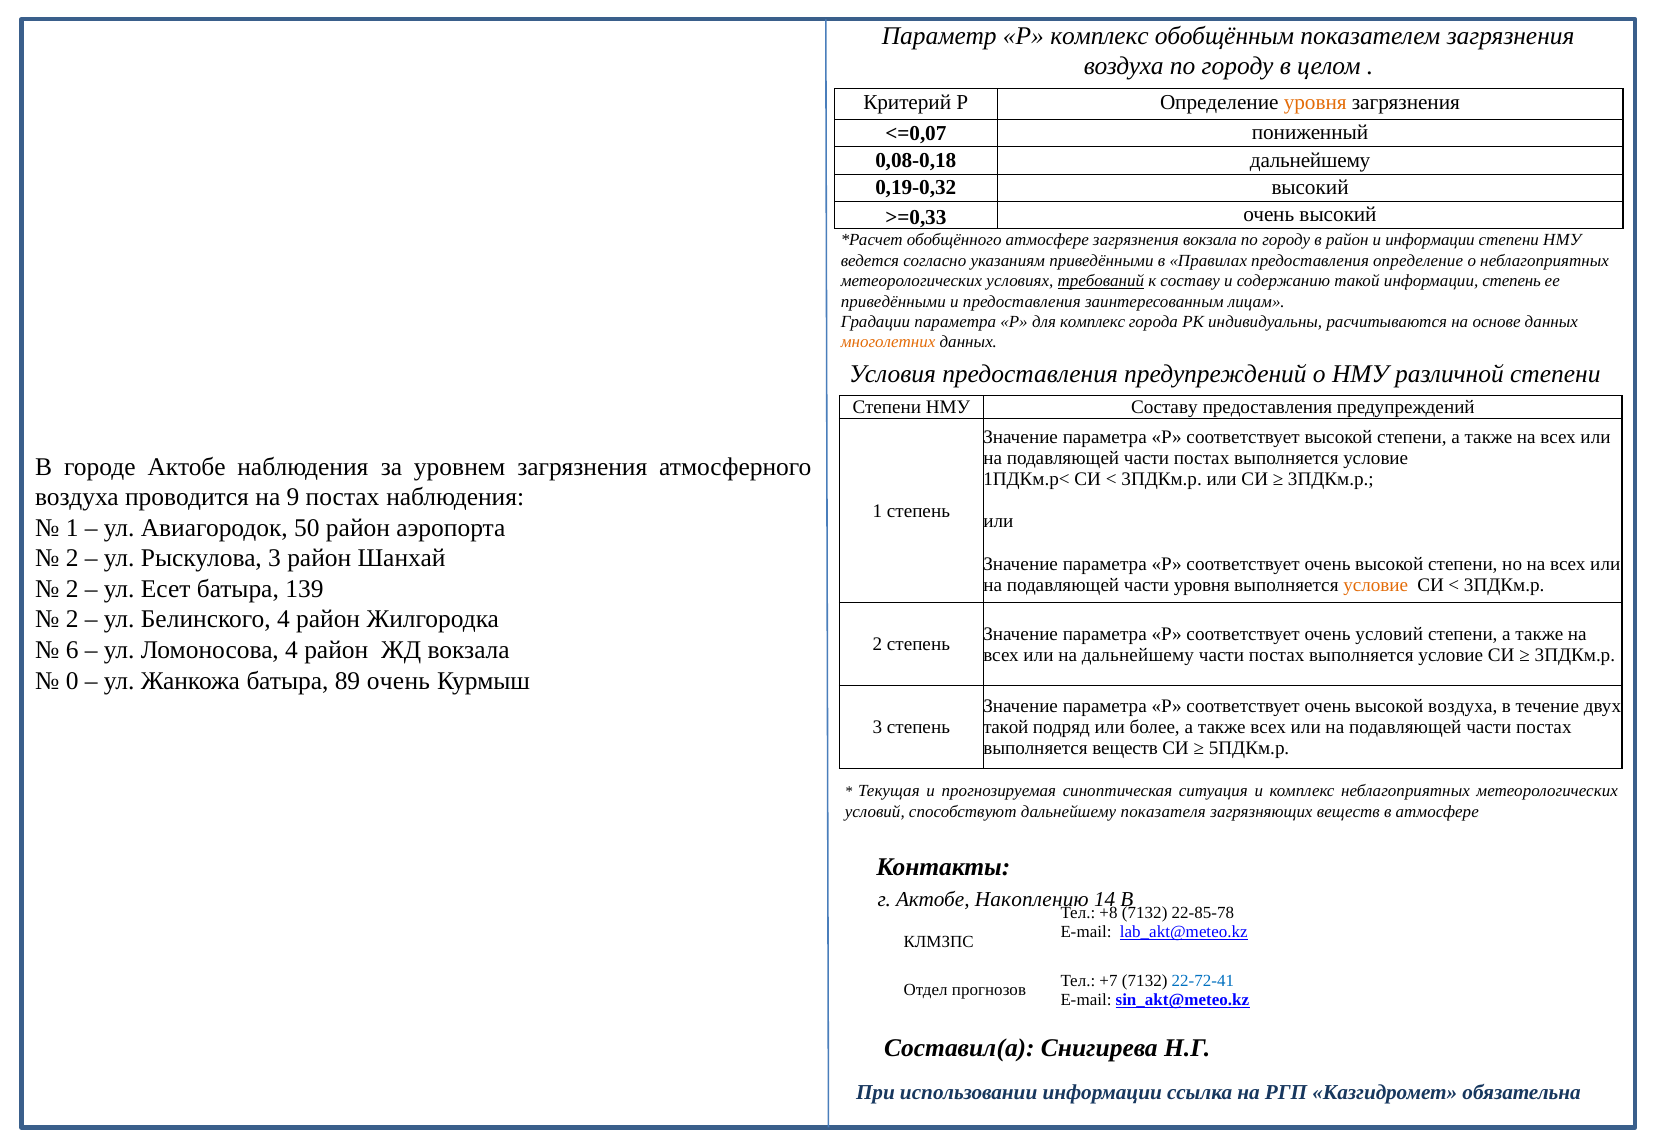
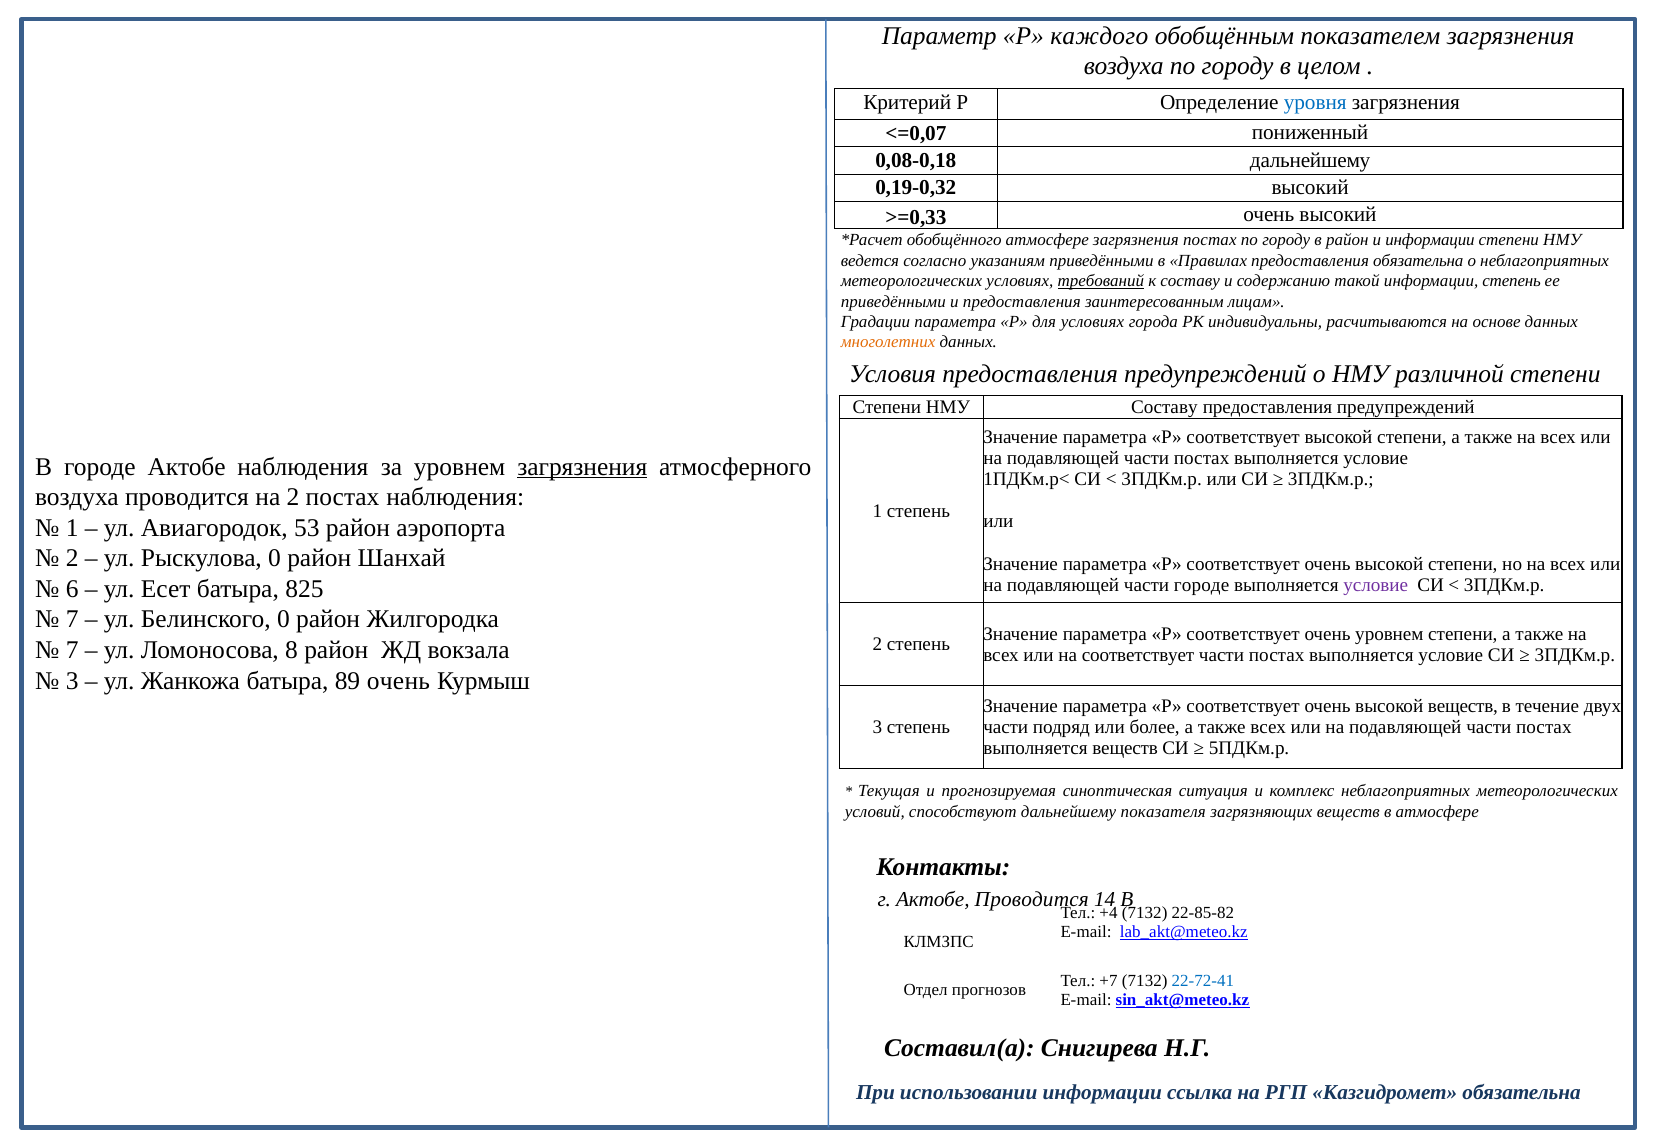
Р комплекс: комплекс -> каждого (1099, 36)
уровня colour: orange -> blue (1315, 102)
загрязнения вокзала: вокзала -> постах (1210, 240)
предоставления определение: определение -> обязательна (1418, 261)
для комплекс: комплекс -> условиях (1092, 322)
загрязнения underline: none -> present (582, 467)
на 9: 9 -> 2 (293, 497)
50: 50 -> 53 (307, 528)
Рыскулова 3: 3 -> 0 (275, 558)
части уровня: уровня -> городе (1202, 585)
условие colour: orange -> purple (1376, 585)
2: 2 -> 6 (72, 589)
139: 139 -> 825 (304, 589)
2: 2 -> 7 (72, 620)
Белинского 4: 4 -> 0 (283, 620)
очень условий: условий -> уровнем (1389, 634)
6: 6 -> 7 (72, 650)
Ломоносова 4: 4 -> 8 (292, 650)
на дальнейшему: дальнейшему -> соответствует (1138, 655)
0: 0 -> 3 (72, 681)
высокой воздуха: воздуха -> веществ (1463, 706)
такой: такой -> части (1006, 727)
Актобе Накоплению: Накоплению -> Проводится (1032, 900)
+8: +8 -> +4 (1109, 913)
22-85-78: 22-85-78 -> 22-85-82 (1203, 913)
